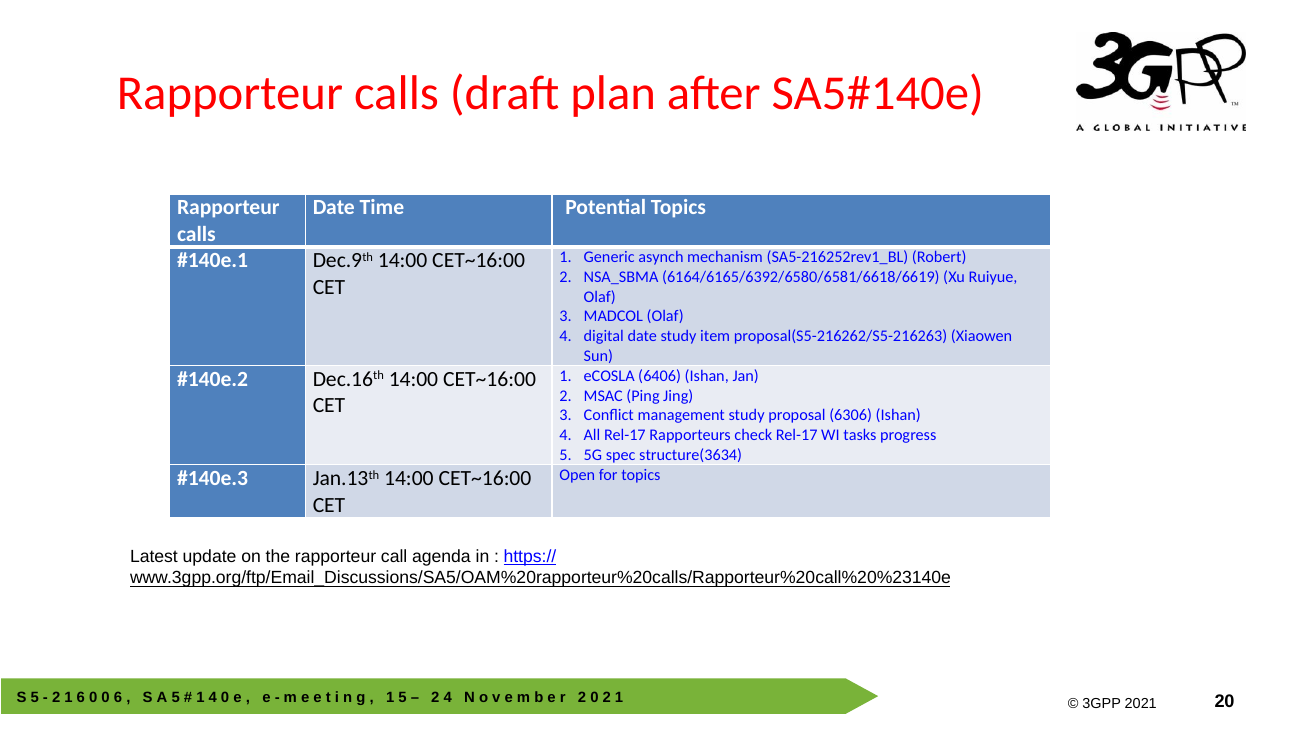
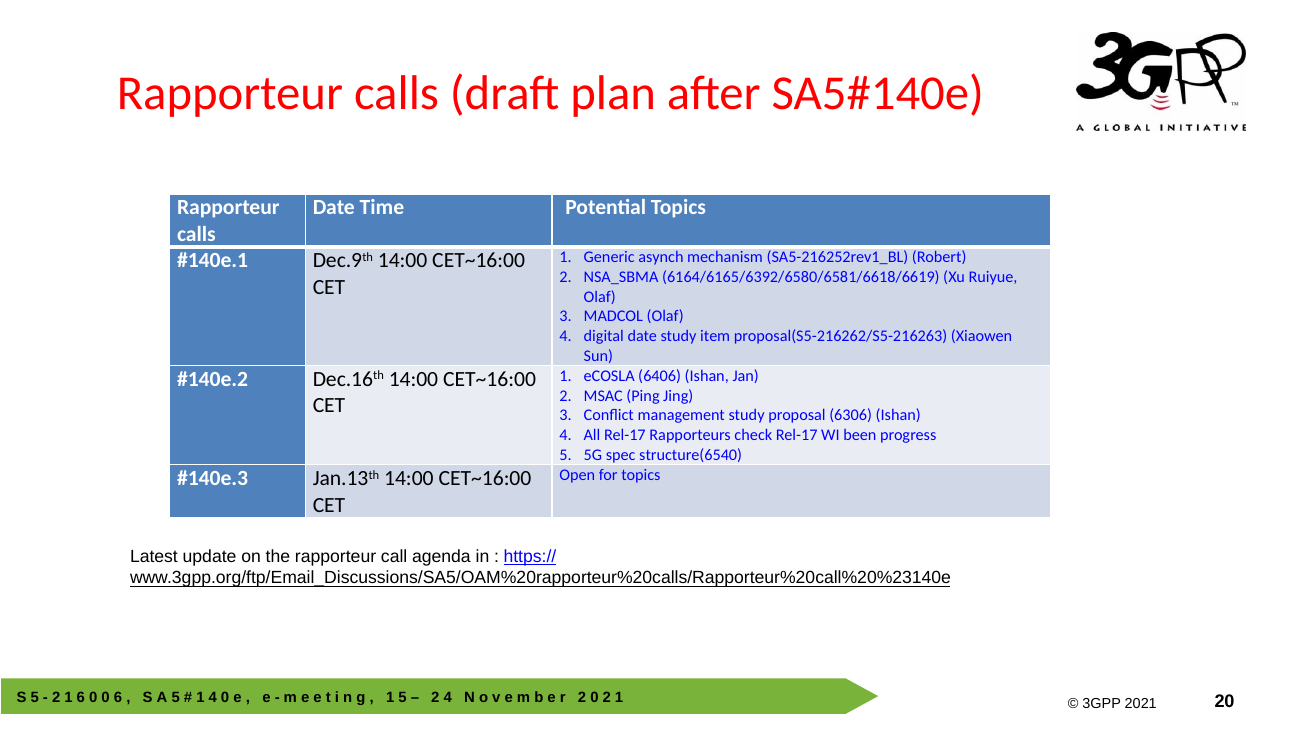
tasks: tasks -> been (860, 435)
structure(3634: structure(3634 -> structure(6540 (691, 455)
